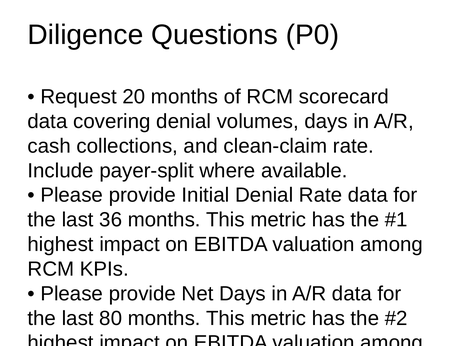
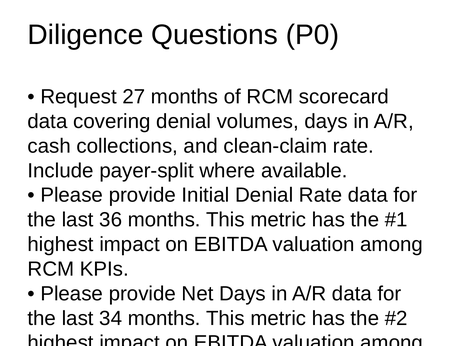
20: 20 -> 27 (134, 97)
80: 80 -> 34 (111, 318)
